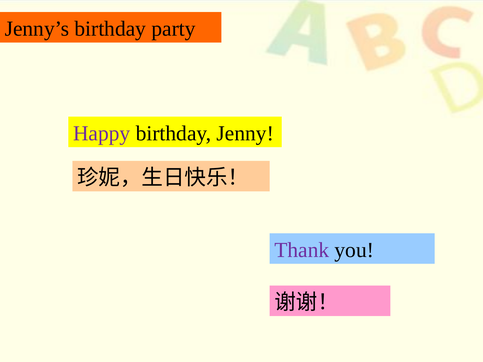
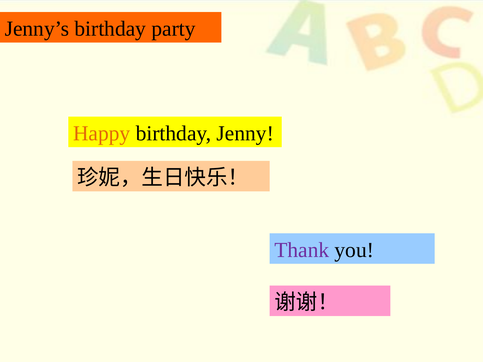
Happy colour: purple -> orange (102, 133)
